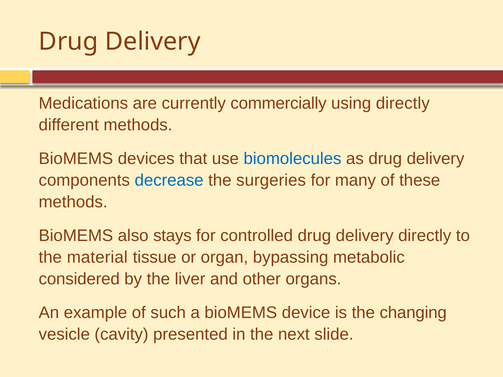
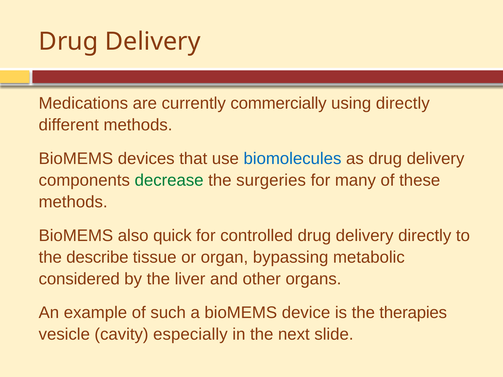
decrease colour: blue -> green (169, 180)
stays: stays -> quick (172, 236)
material: material -> describe (97, 258)
changing: changing -> therapies (413, 313)
presented: presented -> especially (190, 335)
